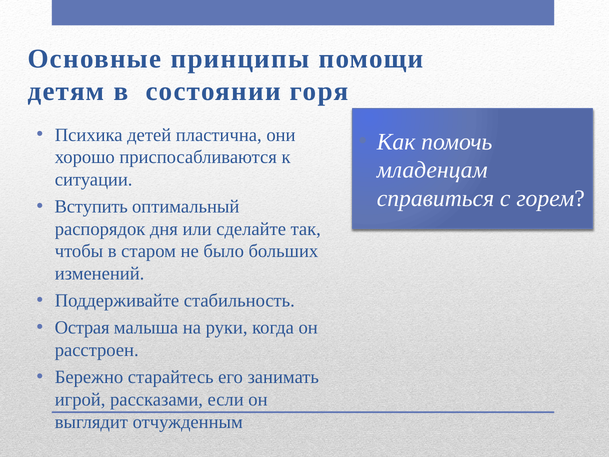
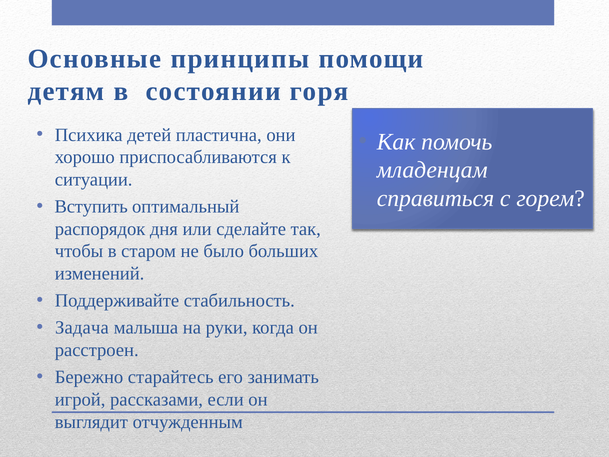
Острая: Острая -> Задача (82, 328)
